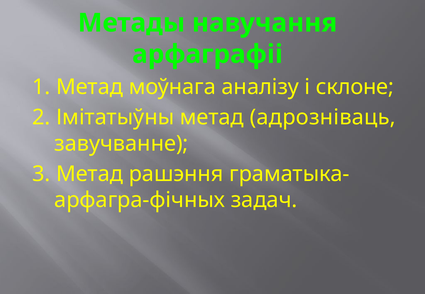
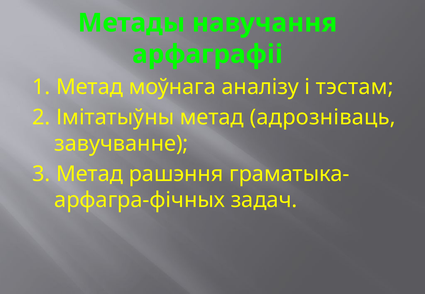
склоне: склоне -> тэстам (355, 87)
